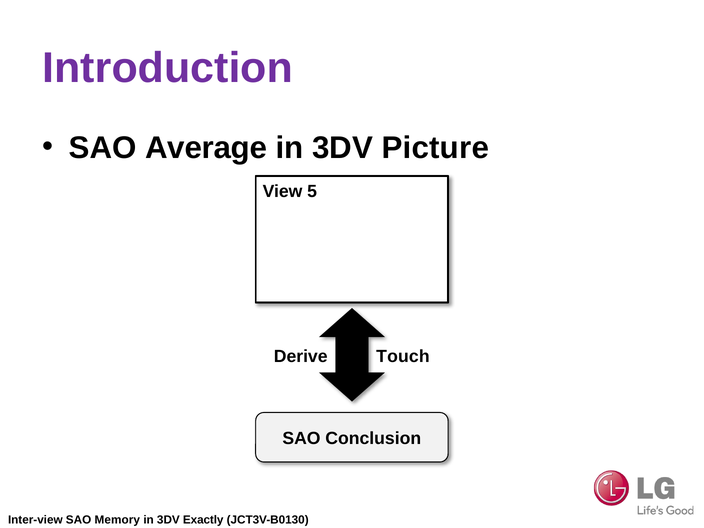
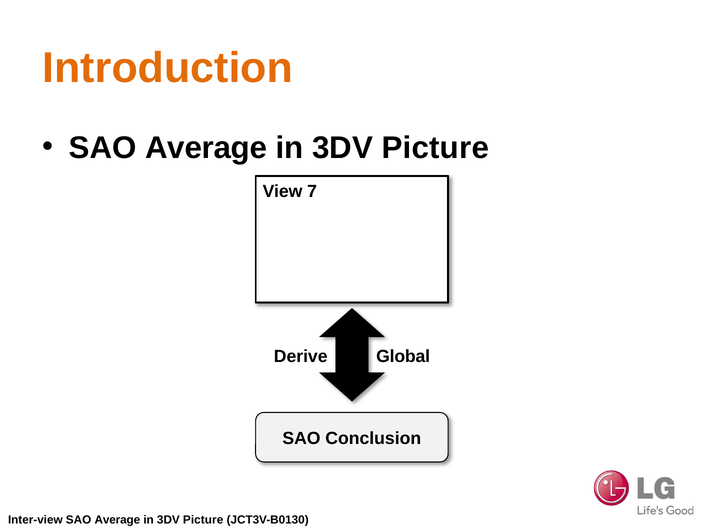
Introduction colour: purple -> orange (168, 68)
5: 5 -> 7 (312, 191)
Touch: Touch -> Global (403, 356)
Memory: Memory -> Average (117, 520)
Exactly: Exactly -> Picture (203, 520)
